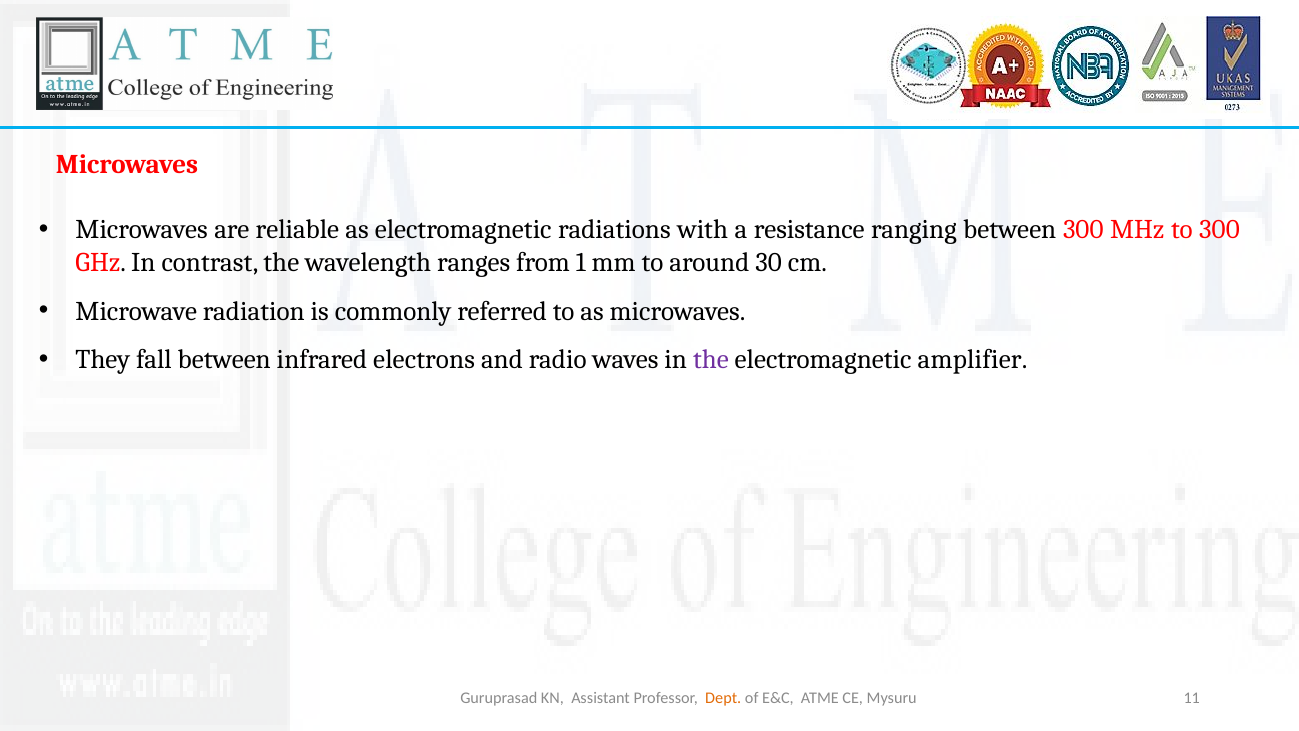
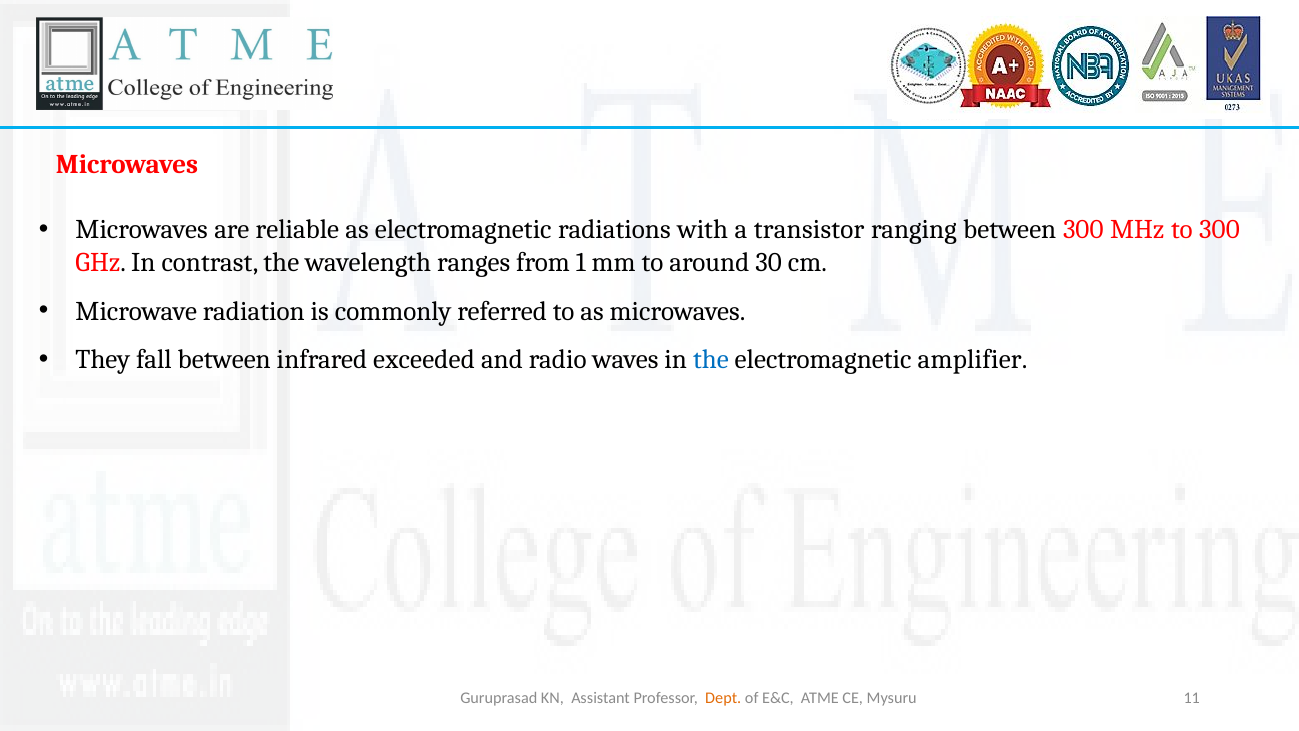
resistance: resistance -> transistor (809, 230)
electrons: electrons -> exceeded (424, 360)
the colour: purple -> blue (711, 360)
